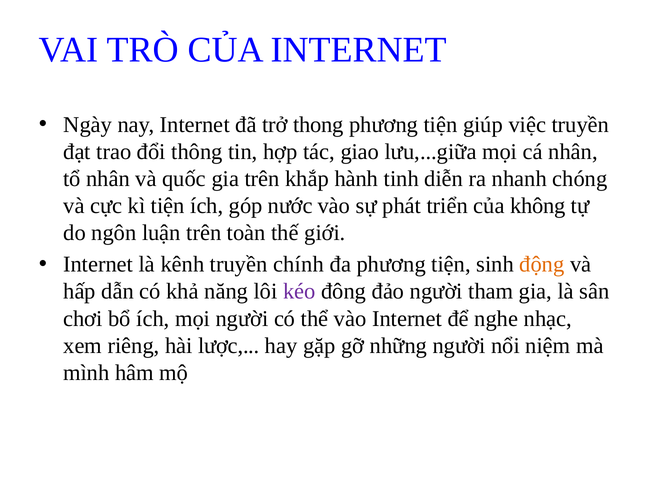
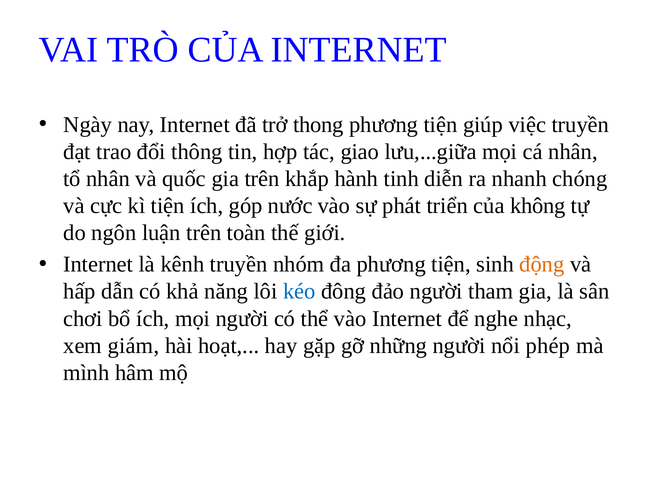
chính: chính -> nhóm (299, 264)
kéo colour: purple -> blue (299, 291)
riêng: riêng -> giám (133, 345)
lược: lược -> hoạt (229, 345)
niệm: niệm -> phép (548, 345)
